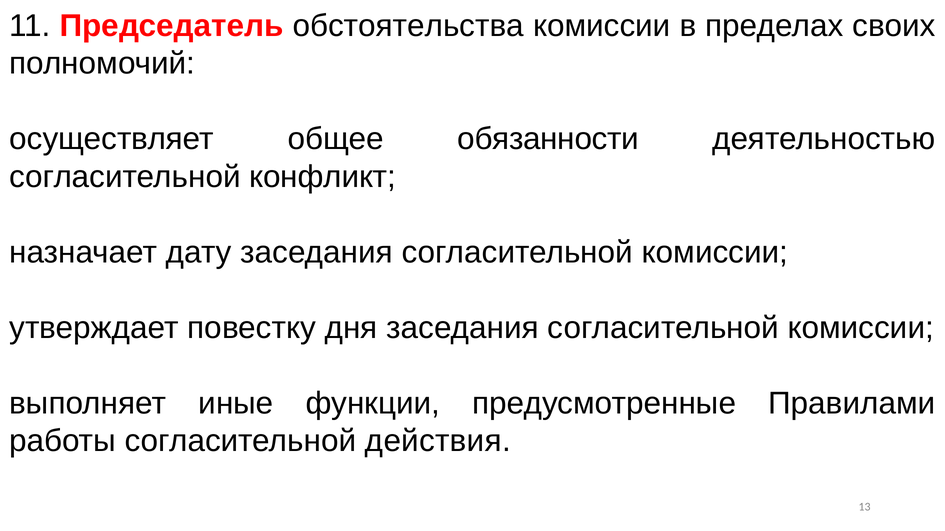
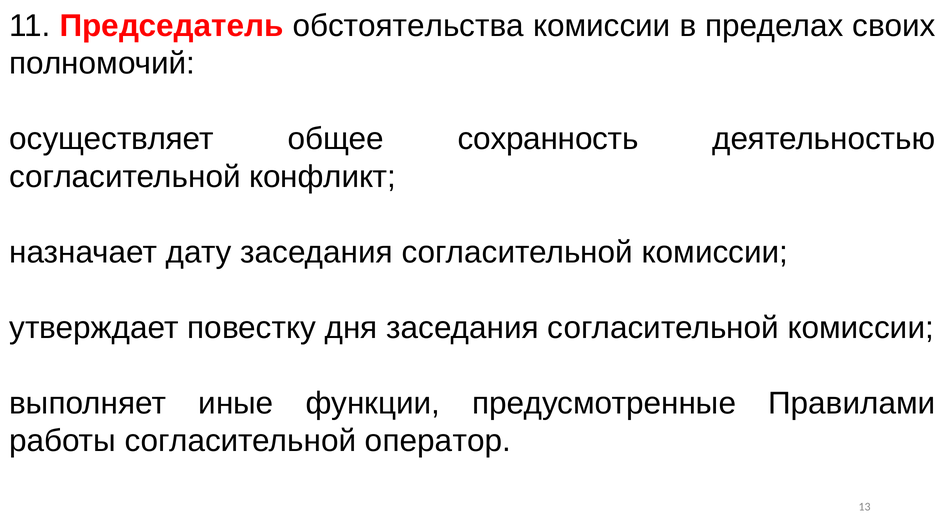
обязанности: обязанности -> сохранность (548, 139)
действия: действия -> оператор (438, 442)
